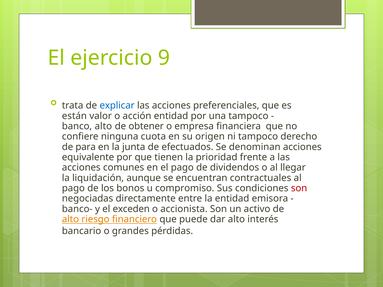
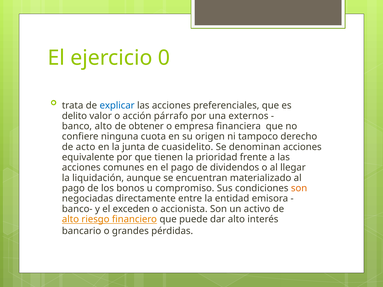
9: 9 -> 0 (164, 58)
están: están -> delito (74, 116)
acción entidad: entidad -> párrafo (171, 116)
una tampoco: tampoco -> externos (248, 116)
para: para -> acto (86, 147)
efectuados: efectuados -> cuasidelito (187, 147)
contractuales: contractuales -> materializado (261, 178)
son colour: red -> orange (299, 188)
